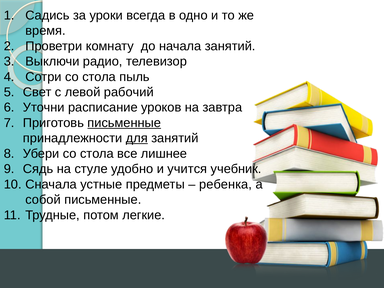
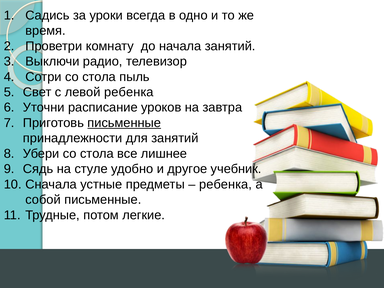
левой рабочий: рабочий -> ребенка (129, 92)
для underline: present -> none (137, 138)
учится: учится -> другое (187, 169)
